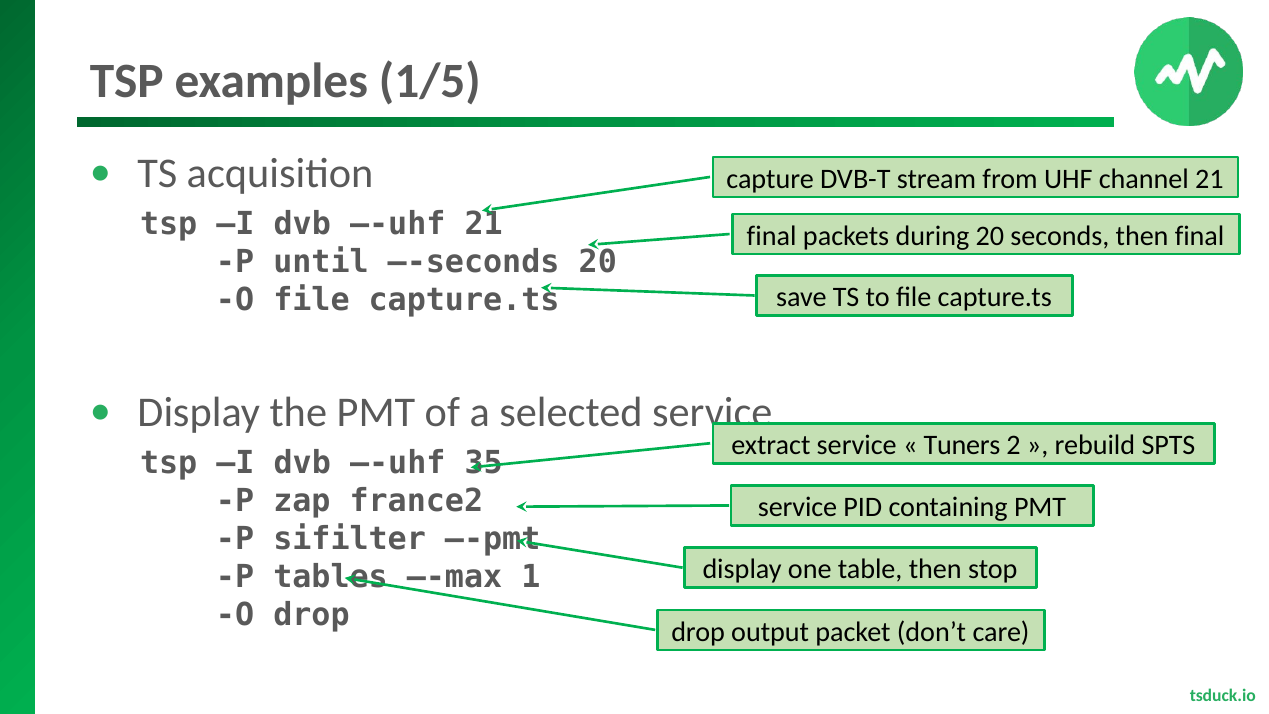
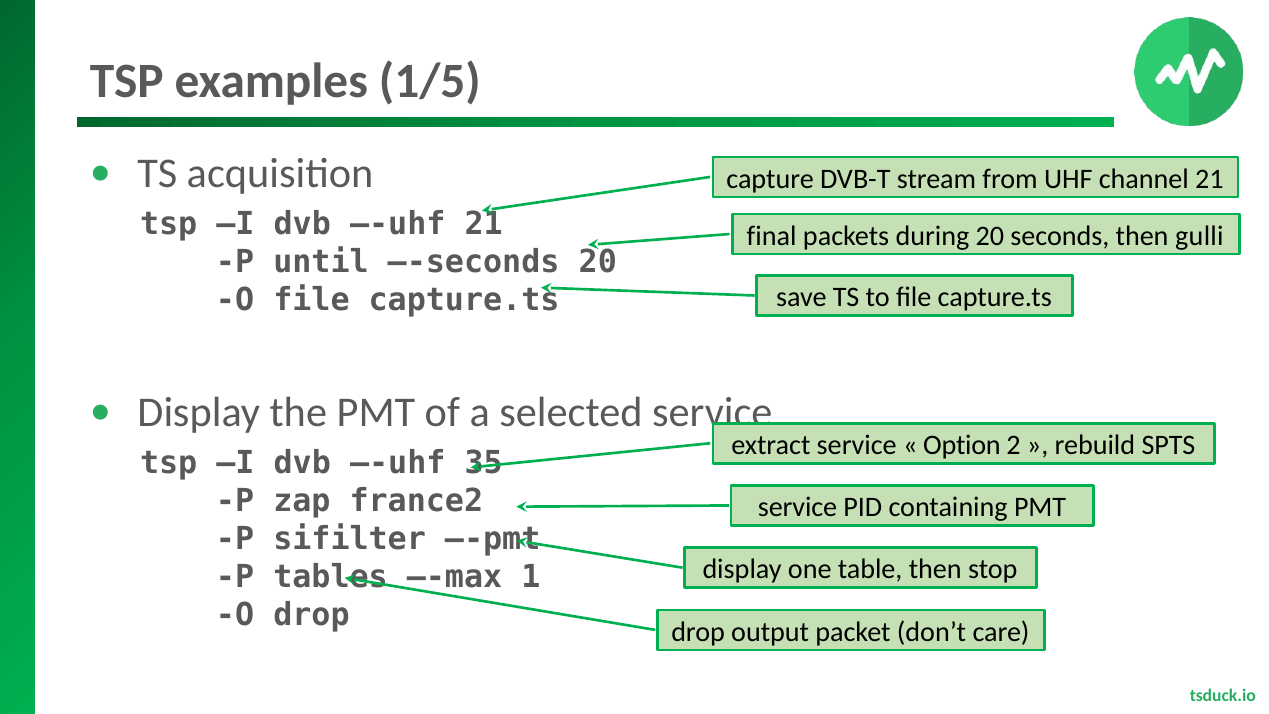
then final: final -> gulli (1199, 236)
Tuners: Tuners -> Option (962, 445)
